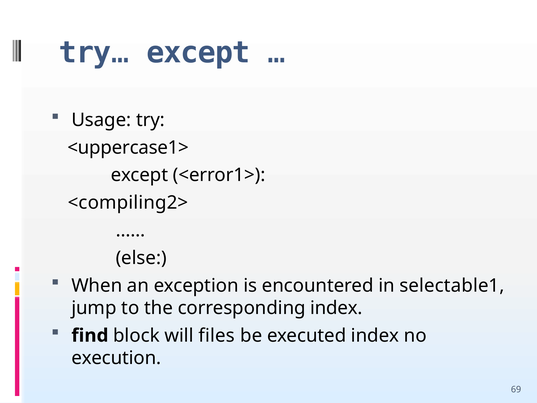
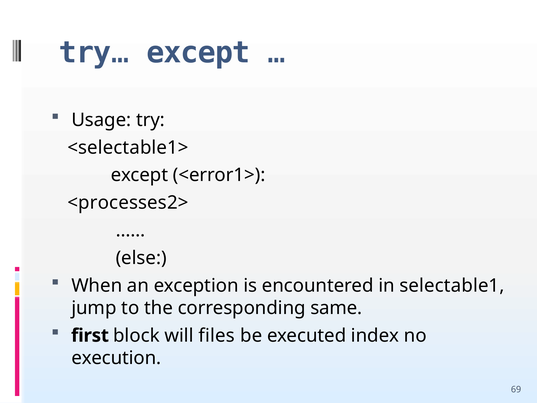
<uppercase1>: <uppercase1> -> <selectable1> (128, 147)
<compiling2>: <compiling2> -> <processes2> (128, 203)
corresponding index: index -> same (336, 308)
find: find -> first (90, 335)
